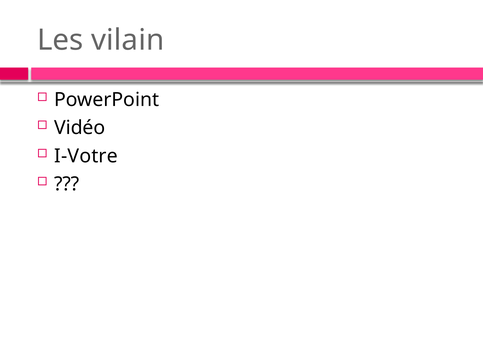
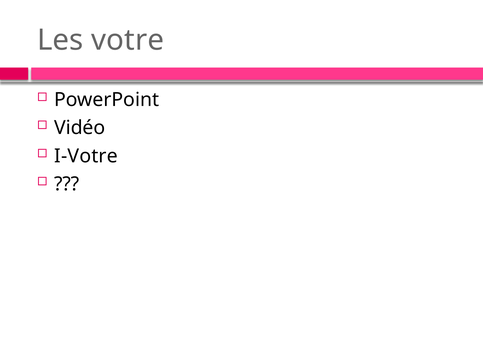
vilain: vilain -> votre (128, 40)
